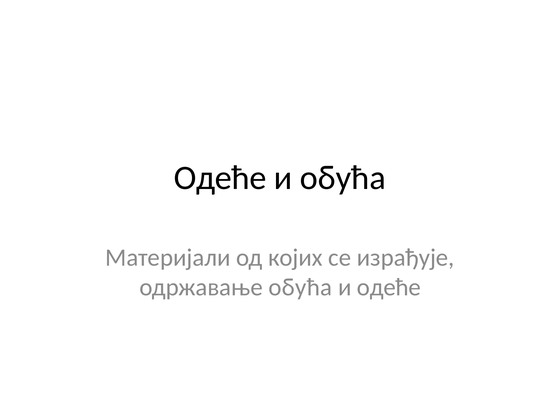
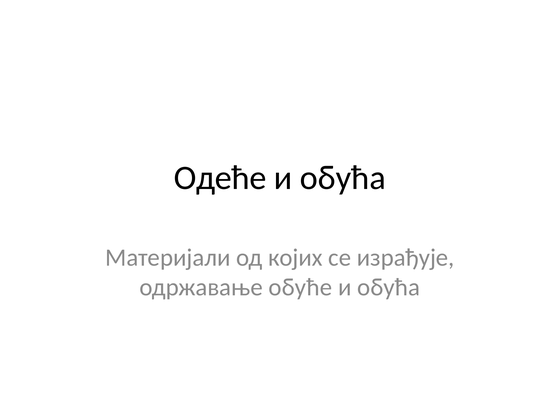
одржавање обућа: обућа -> обуће (300, 287)
одеће: одеће -> обућа (389, 287)
